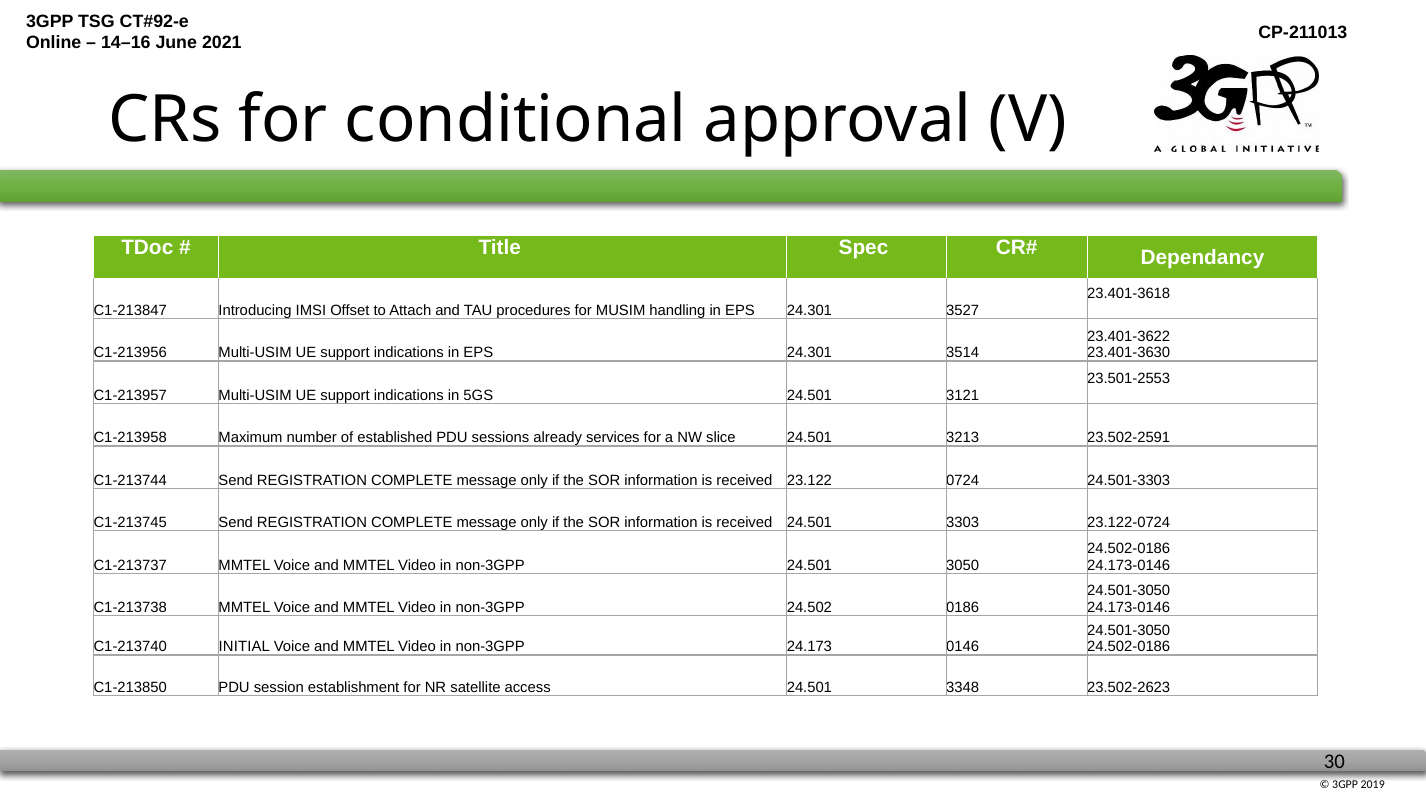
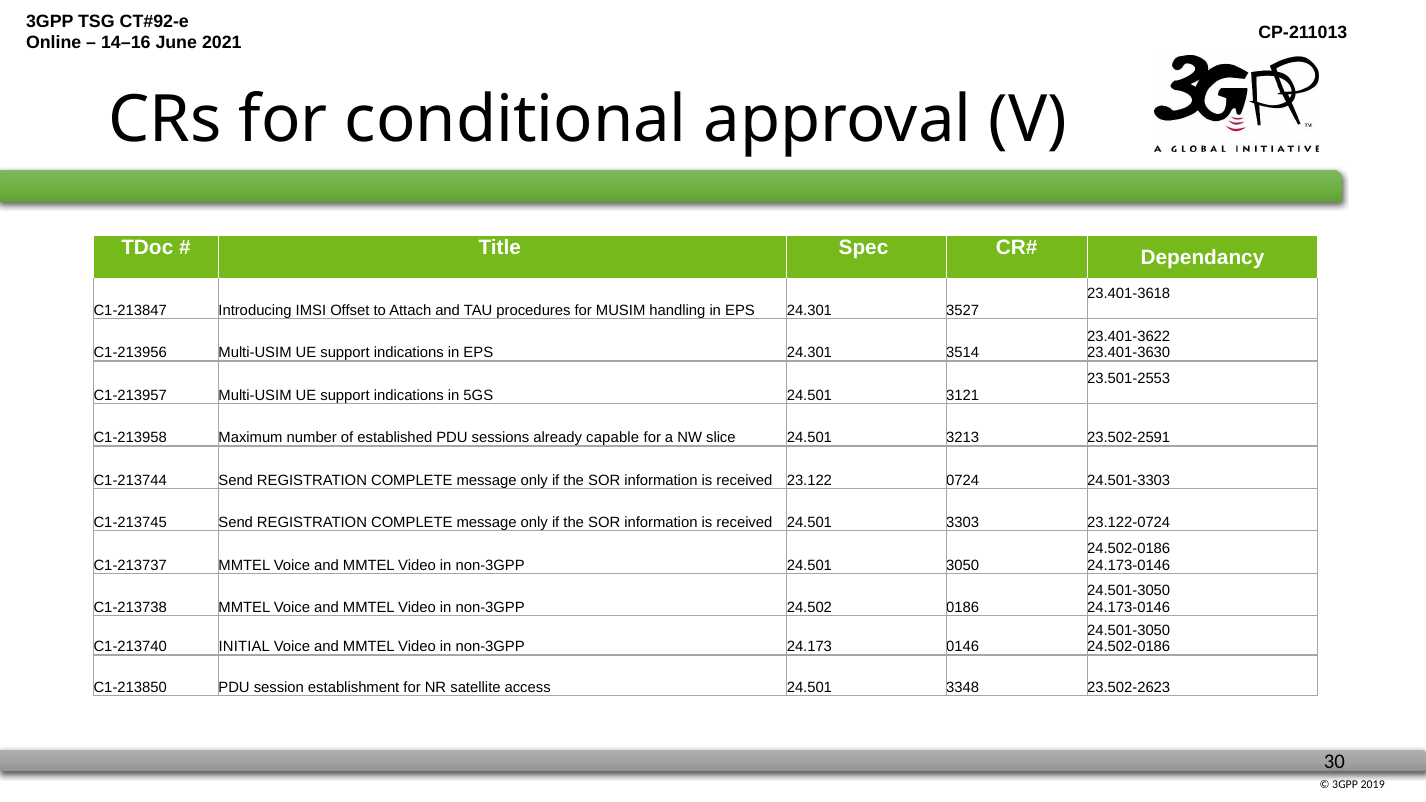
services: services -> capable (613, 438)
